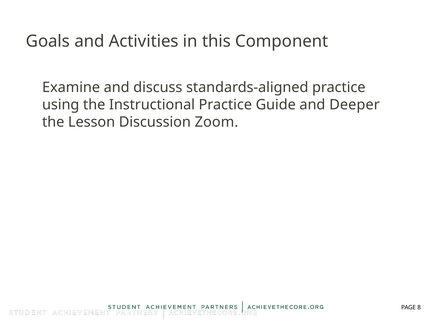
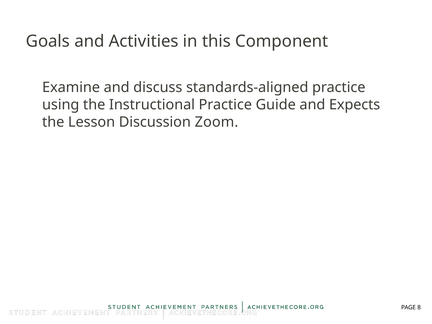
Deeper: Deeper -> Expects (355, 105)
